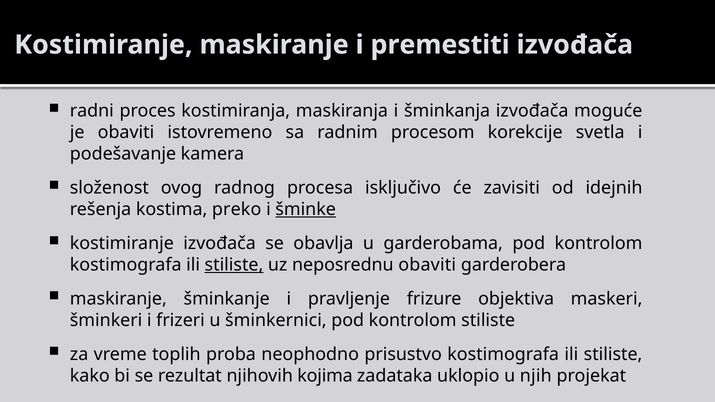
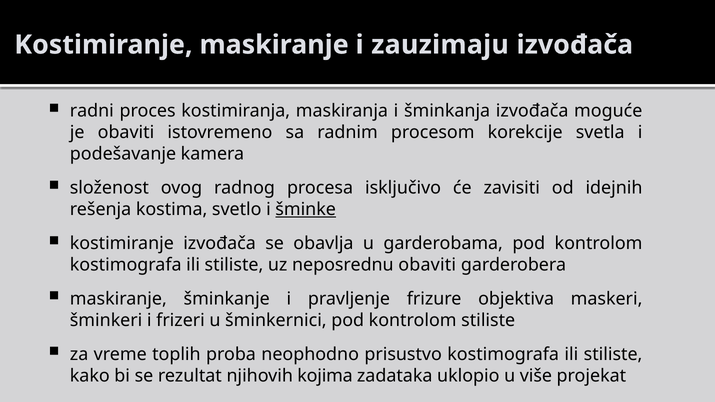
premestiti: premestiti -> zauzimaju (440, 45)
preko: preko -> svetlo (237, 209)
stiliste underline: present -> none (234, 265)
njih: njih -> više (536, 376)
